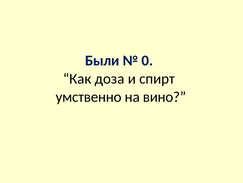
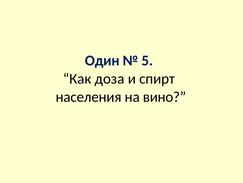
Были: Были -> Один (102, 60)
0: 0 -> 5 (147, 60)
умственно: умственно -> населения (89, 97)
